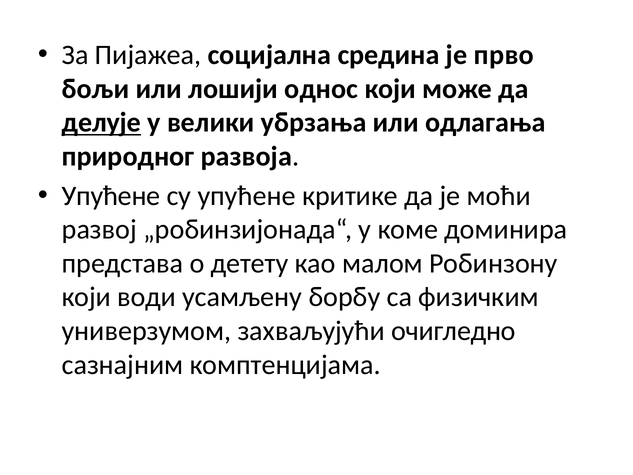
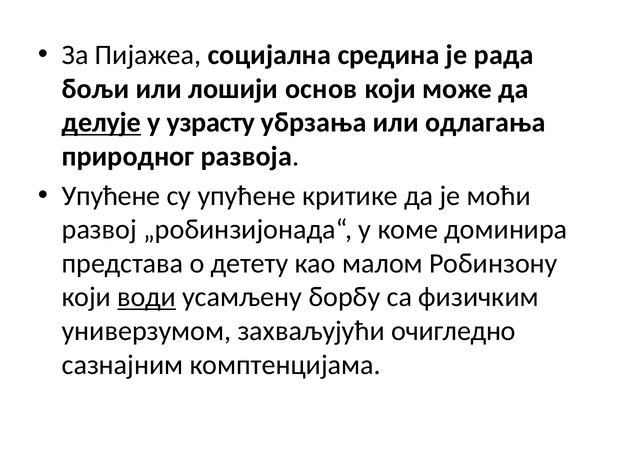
прво: прво -> рада (504, 55)
однос: однос -> основ (321, 89)
велики: велики -> узрасту (211, 123)
води underline: none -> present (147, 297)
